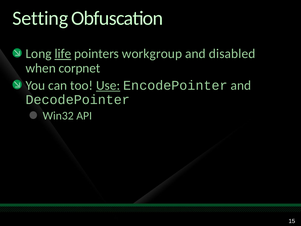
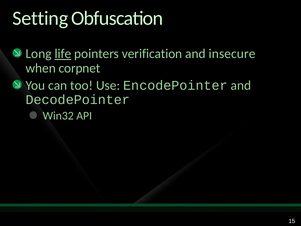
workgroup: workgroup -> verification (152, 54)
disabled: disabled -> insecure (232, 54)
Use underline: present -> none (108, 85)
